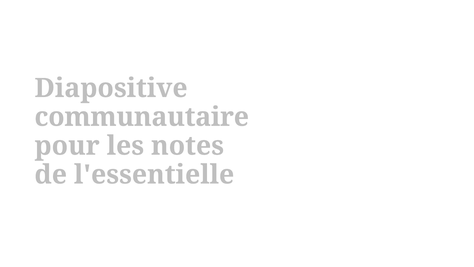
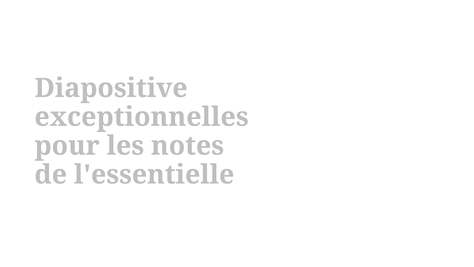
communautaire: communautaire -> exceptionnelles (142, 117)
